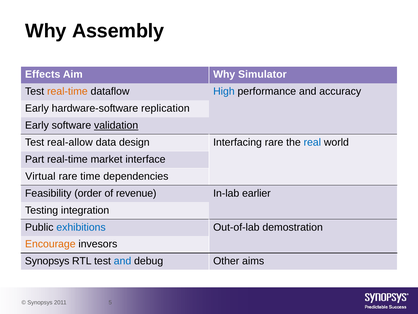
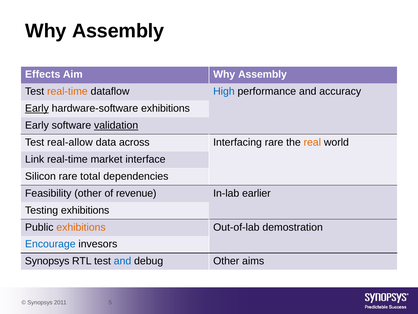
Aim Why Simulator: Simulator -> Assembly (262, 74)
Early underline: none -> present (37, 108)
hardware-software replication: replication -> exhibitions (165, 108)
design: design -> across (134, 142)
real colour: blue -> orange (312, 142)
Part: Part -> Link (35, 159)
Virtual: Virtual -> Silicon (40, 176)
time: time -> total (90, 176)
Feasibility order: order -> other (88, 193)
Testing integration: integration -> exhibitions (85, 210)
exhibitions colour: blue -> orange (81, 227)
Encourage colour: orange -> blue (50, 244)
